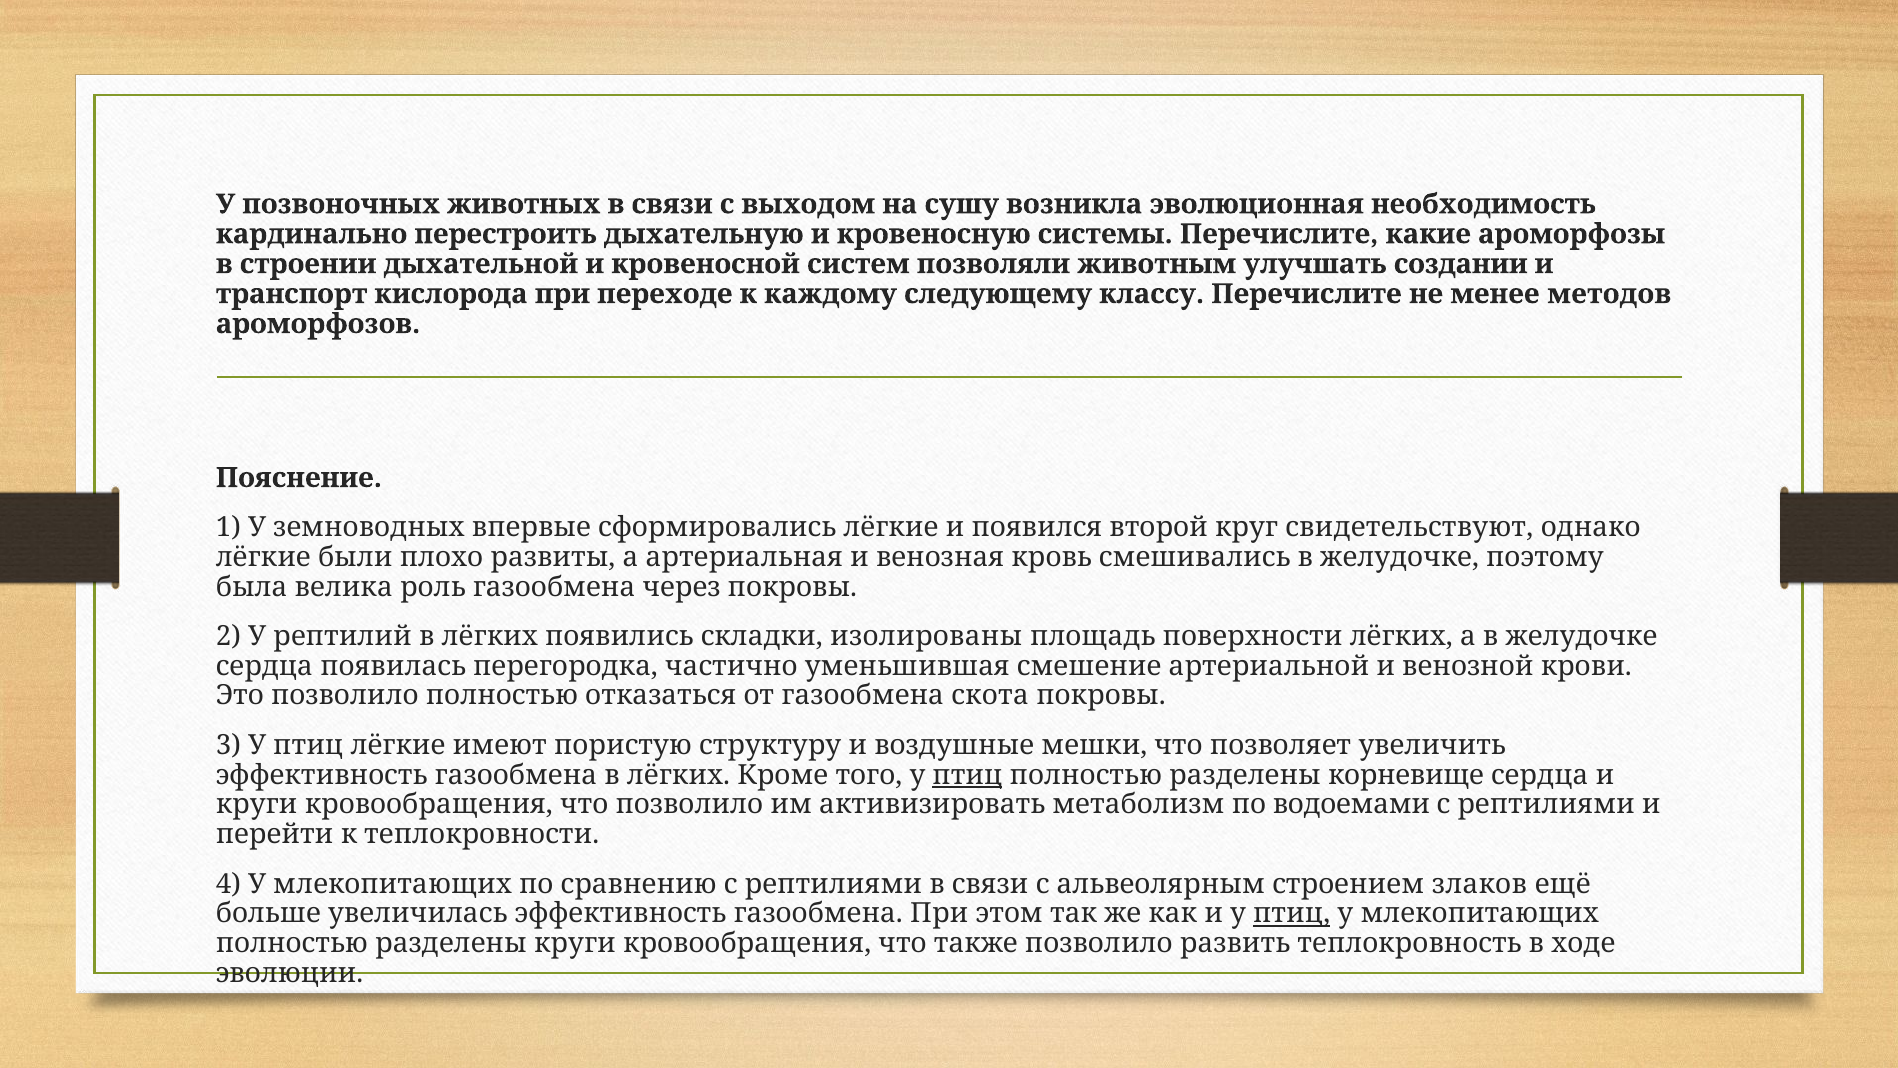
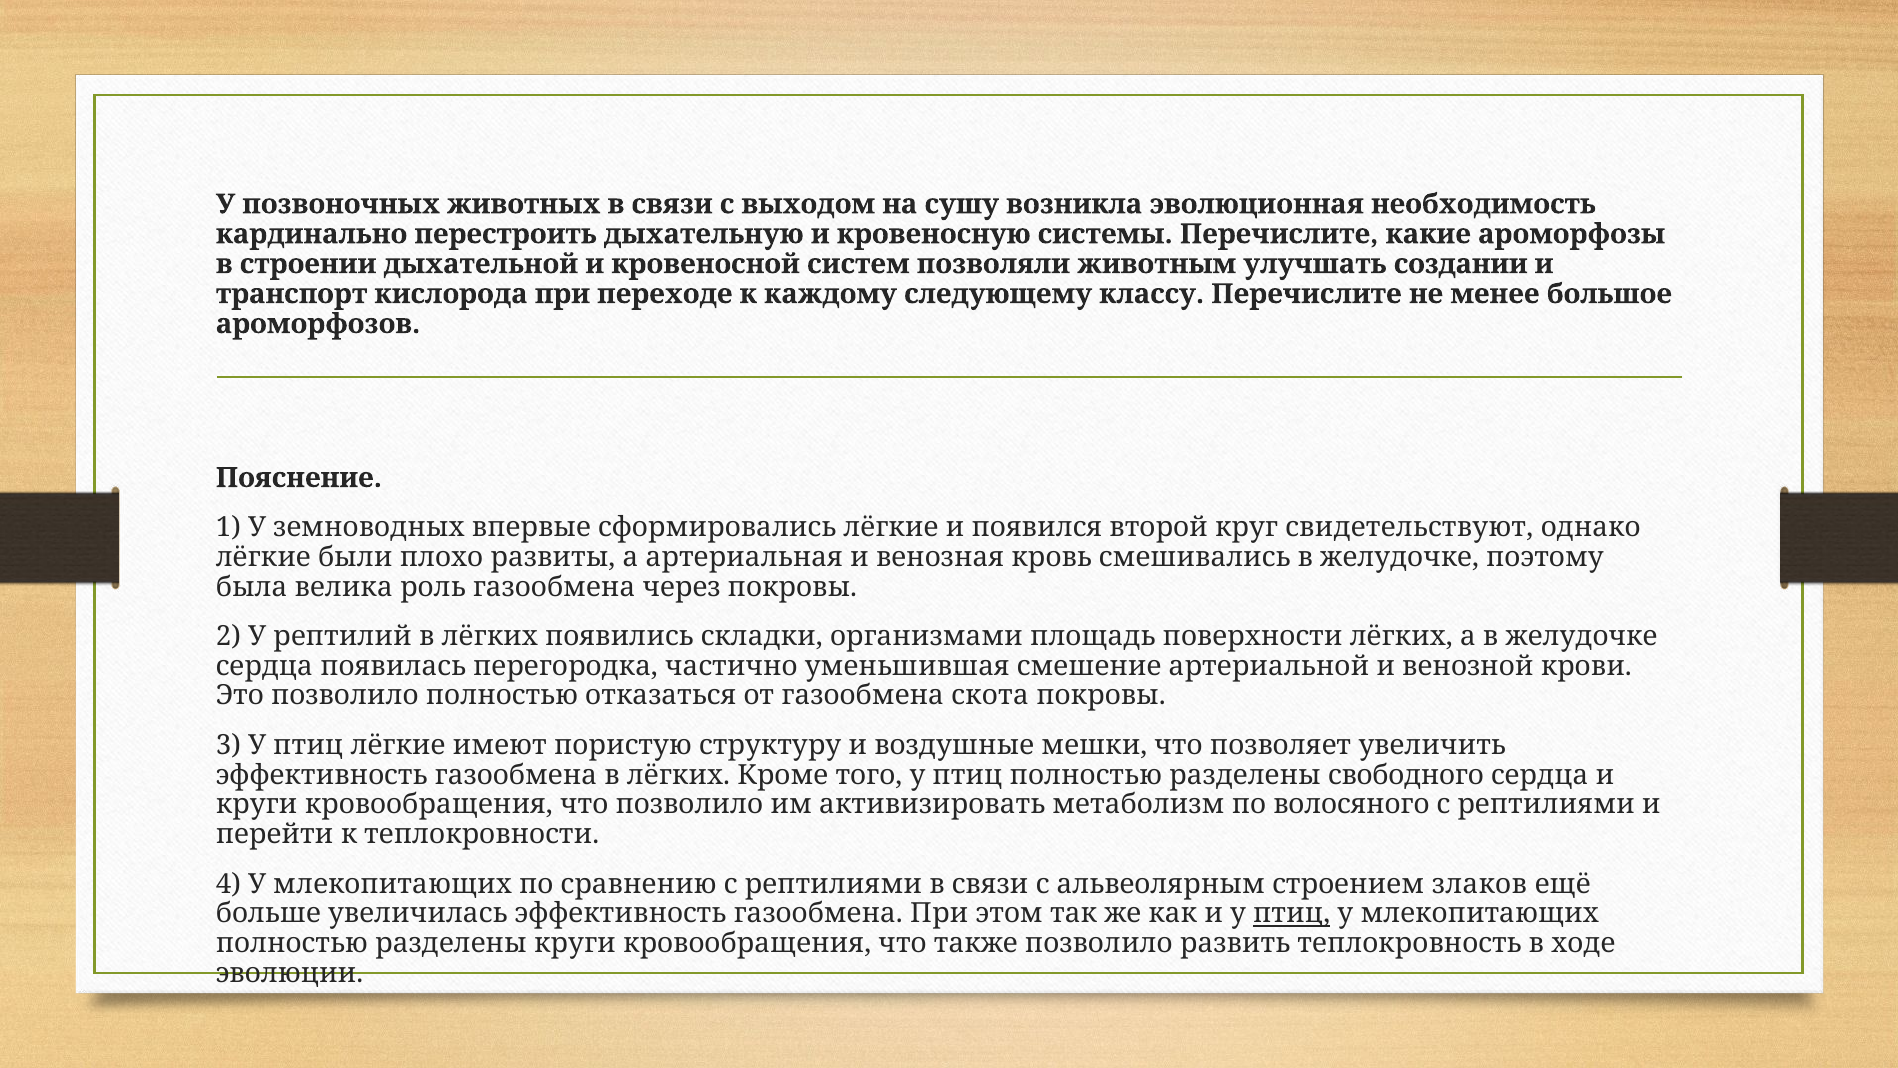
методов: методов -> большое (1609, 294)
изолированы: изолированы -> организмами (926, 636)
птиц underline: present -> none (967, 775)
корневище: корневище -> свободного (1406, 775)
водоемами: водоемами -> волосяного (1351, 805)
